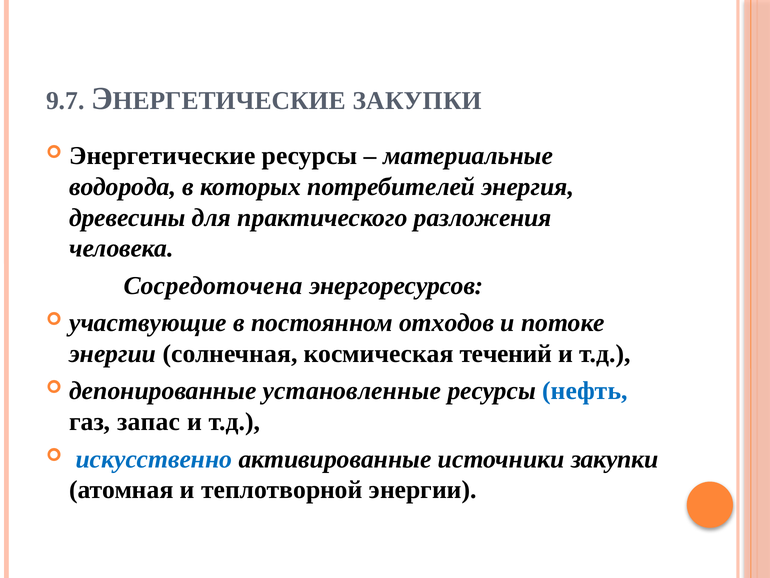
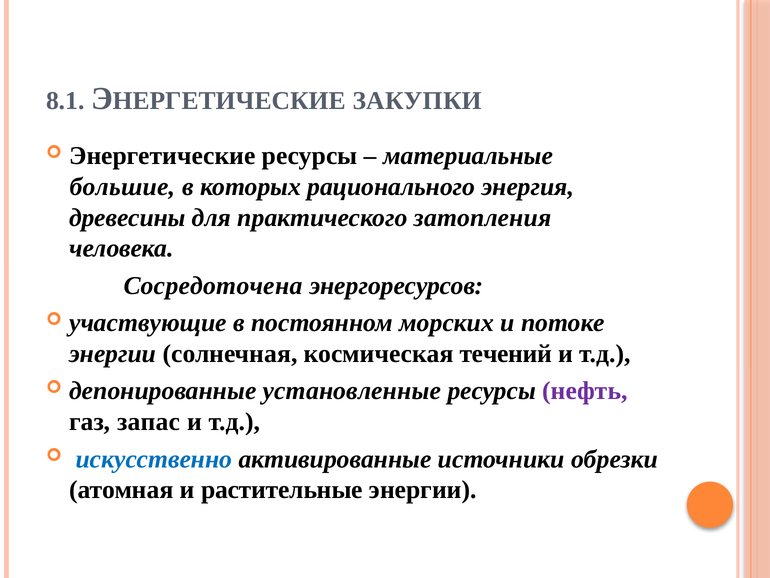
9.7: 9.7 -> 8.1 (65, 101)
водорода: водорода -> большие (122, 187)
потребителей: потребителей -> рационального (391, 187)
разложения: разложения -> затопления (483, 217)
отходов: отходов -> морских (447, 323)
нефть colour: blue -> purple (585, 391)
источники закупки: закупки -> обрезки (615, 459)
теплотворной: теплотворной -> растительные (282, 489)
